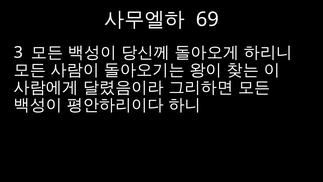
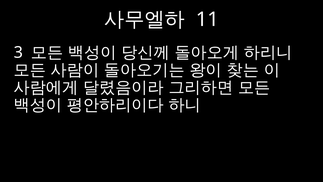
69: 69 -> 11 (207, 19)
